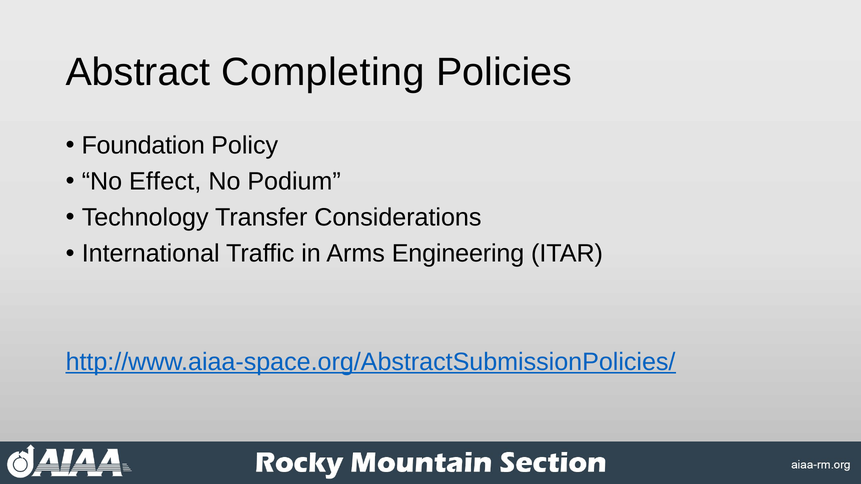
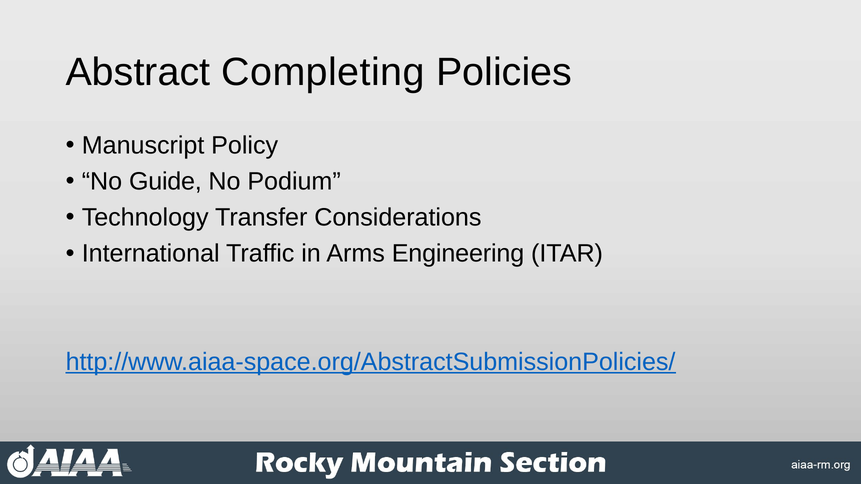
Foundation: Foundation -> Manuscript (143, 146)
Effect: Effect -> Guide (165, 182)
